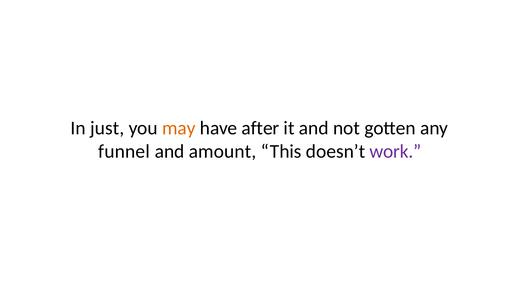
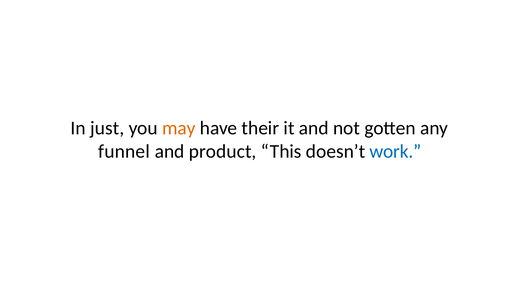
after: after -> their (260, 128)
amount: amount -> product (223, 152)
work colour: purple -> blue (395, 152)
